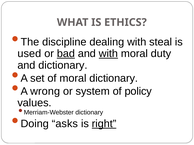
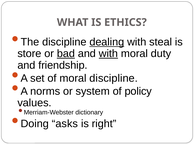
dealing underline: none -> present (107, 42)
used: used -> store (29, 54)
and dictionary: dictionary -> friendship (63, 65)
moral dictionary: dictionary -> discipline (114, 78)
wrong: wrong -> norms (45, 91)
right underline: present -> none (104, 124)
